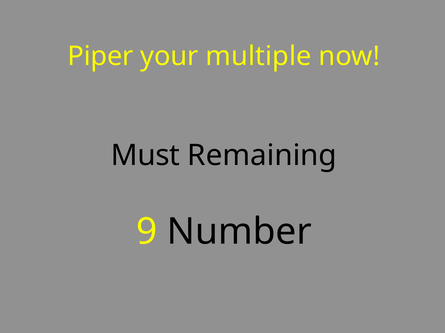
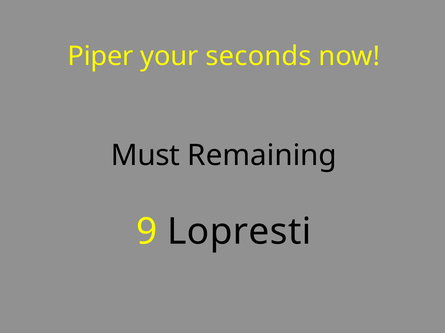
multiple: multiple -> seconds (258, 56)
Number: Number -> Lopresti (239, 232)
